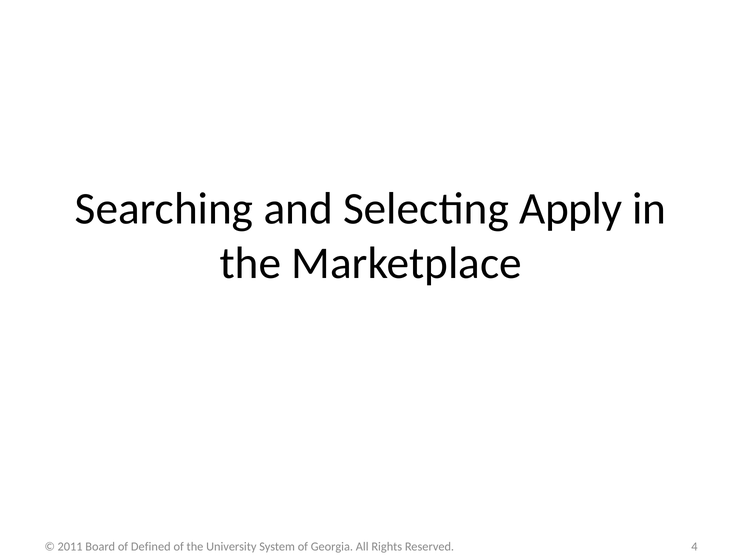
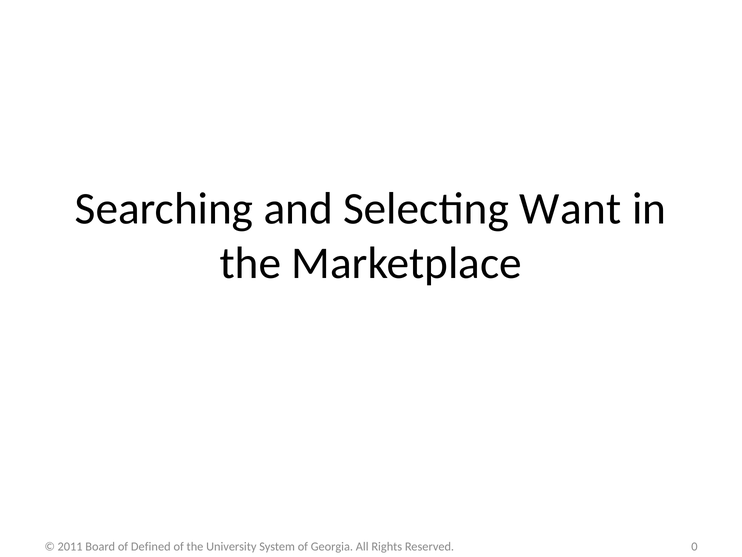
Apply: Apply -> Want (570, 208)
4: 4 -> 0 (694, 546)
